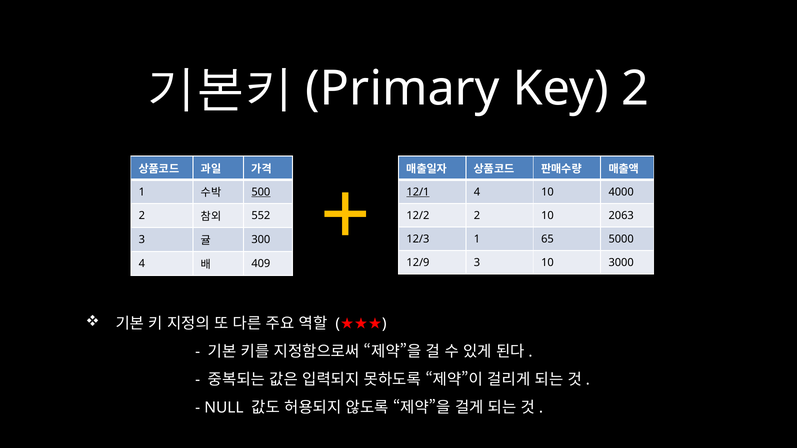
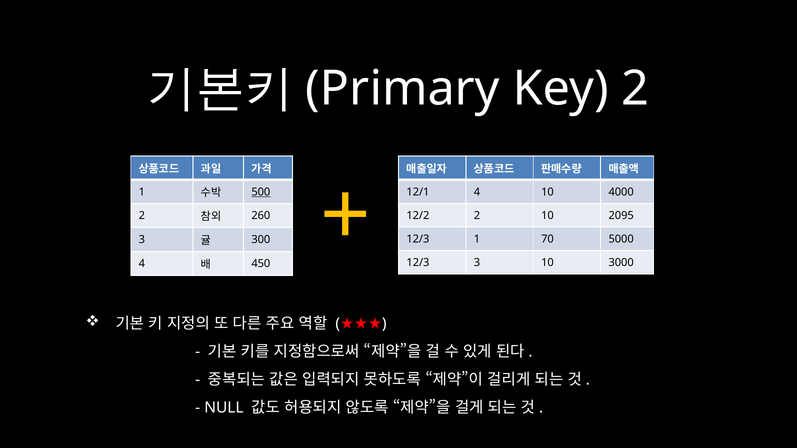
12/1 underline: present -> none (418, 192)
2063: 2063 -> 2095 (621, 216)
552: 552 -> 260 (261, 216)
65: 65 -> 70 (548, 239)
12/9: 12/9 -> 12/3 (418, 263)
409: 409 -> 450 (261, 264)
